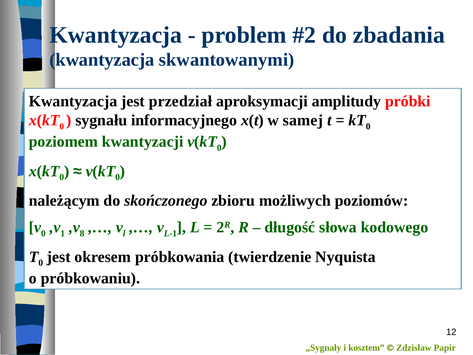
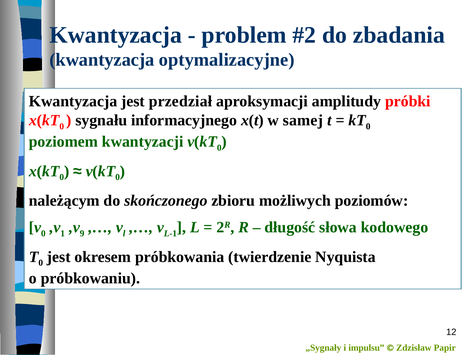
skwantowanymi: skwantowanymi -> optymalizacyjne (227, 60)
8: 8 -> 9 (82, 233)
kosztem: kosztem -> impulsu (366, 347)
